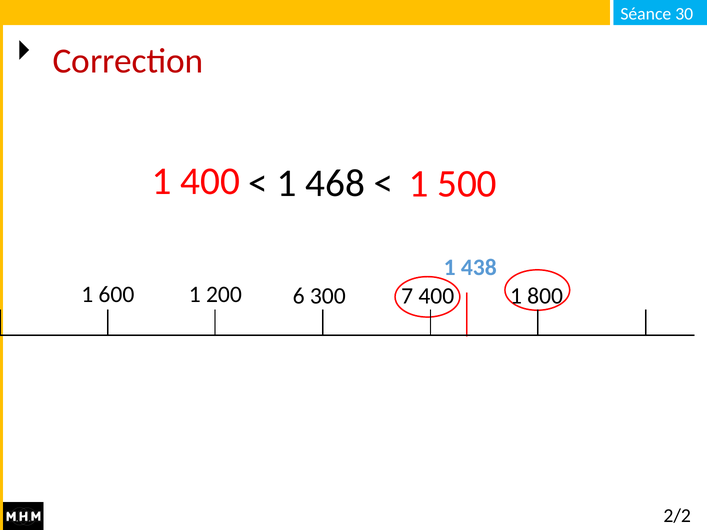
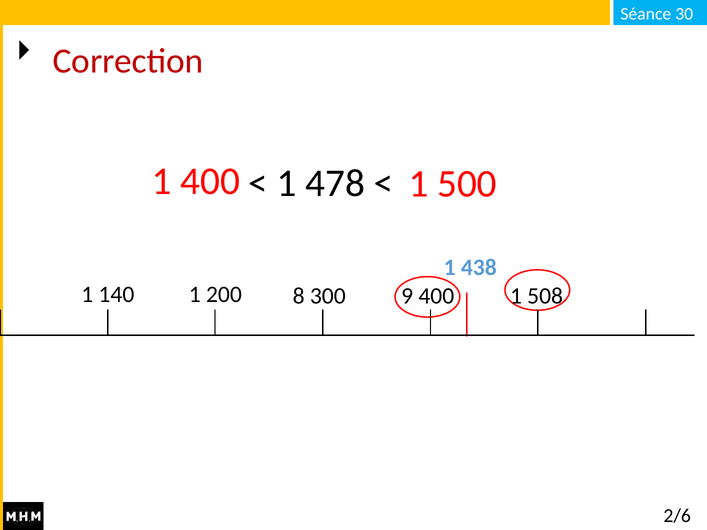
468: 468 -> 478 (335, 184)
600: 600 -> 140 (116, 294)
6: 6 -> 8 (299, 296)
7: 7 -> 9 (407, 296)
800: 800 -> 508 (545, 296)
2/2: 2/2 -> 2/6 (677, 516)
